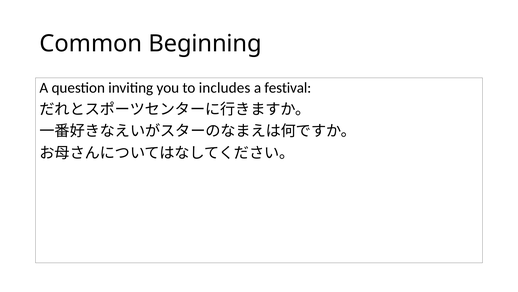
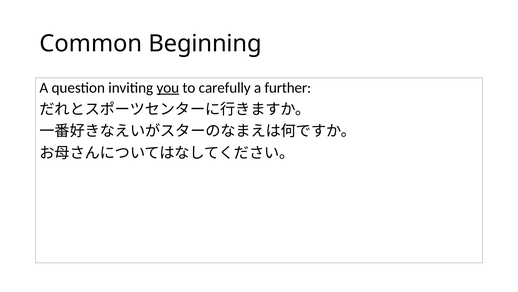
you underline: none -> present (168, 88)
includes: includes -> carefully (225, 88)
festival: festival -> further (288, 88)
